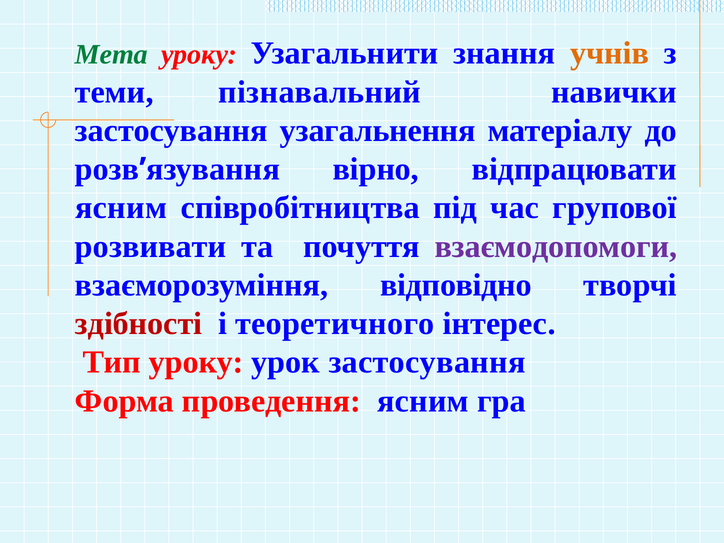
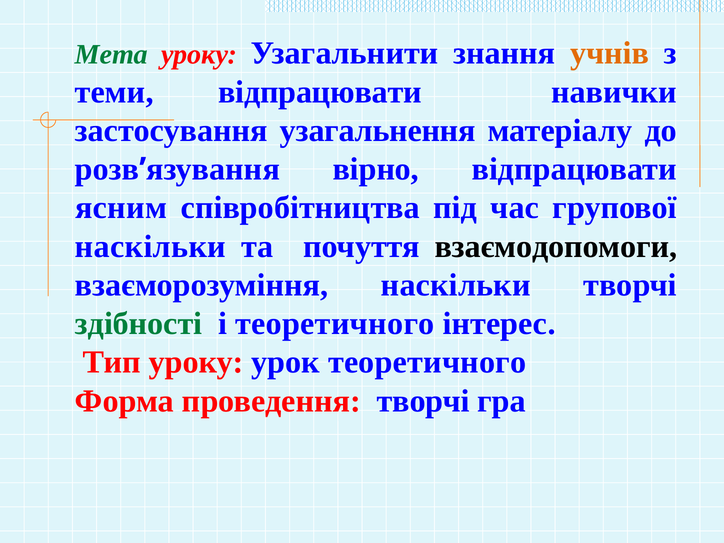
теми пізнавальний: пізнавальний -> відпрацювати (320, 92)
розвивати: розвивати -> наскільки (150, 246)
взаємодопомоги colour: purple -> black (556, 246)
взаєморозуміння відповідно: відповідно -> наскільки (456, 285)
здібності colour: red -> green (139, 324)
урок застосування: застосування -> теоретичного (427, 362)
проведення ясним: ясним -> творчі (423, 401)
